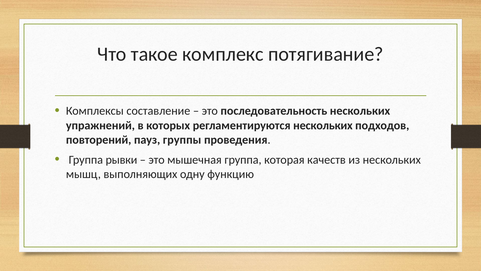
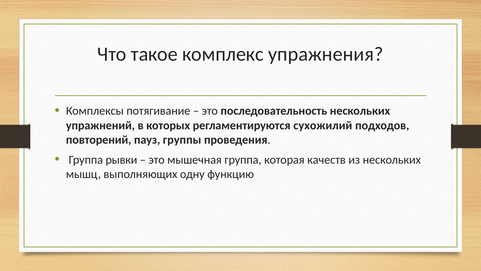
потягивание: потягивание -> упражнения (326, 54)
составление: составление -> потягивание (158, 111)
регламентируются нескольких: нескольких -> сухожилий (323, 125)
